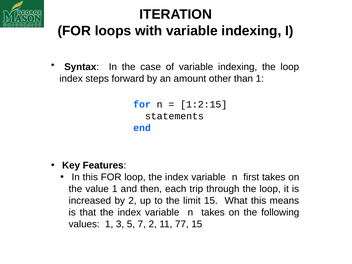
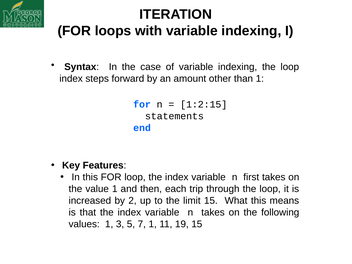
7 2: 2 -> 1 (153, 224)
77: 77 -> 19 (182, 224)
